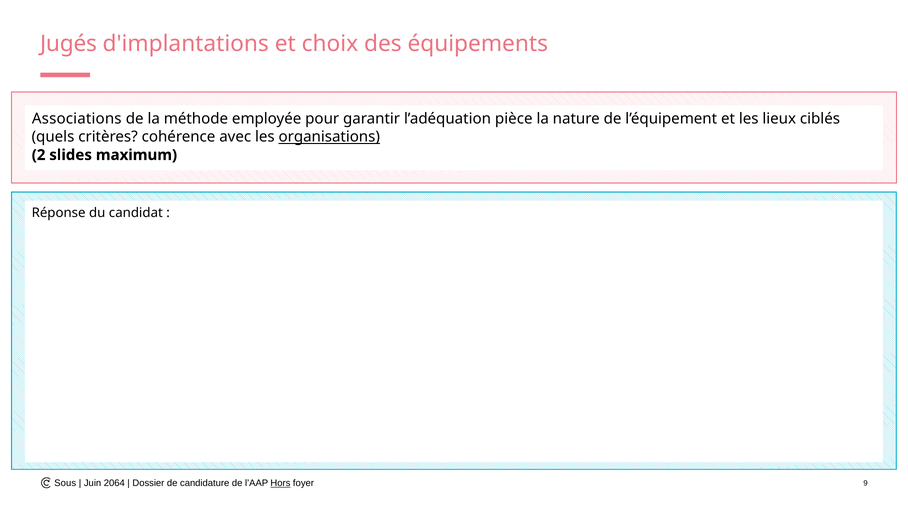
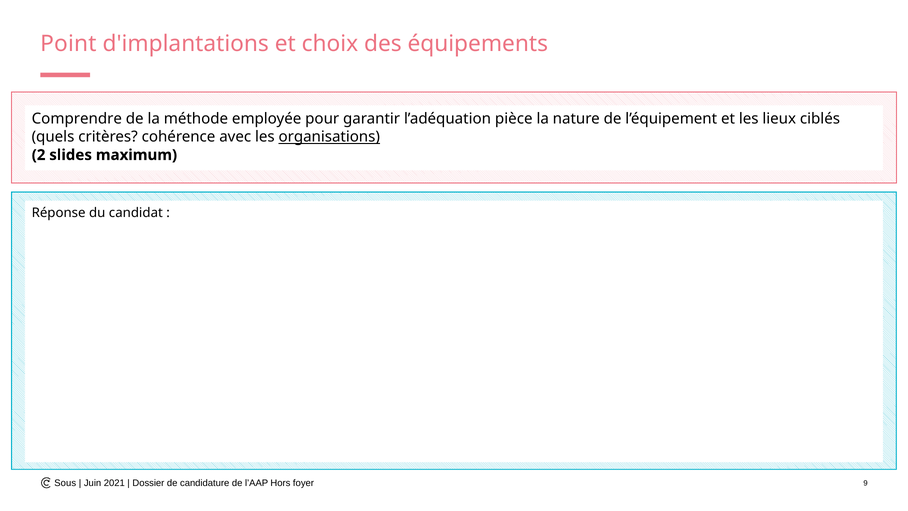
Jugés: Jugés -> Point (68, 44)
Associations: Associations -> Comprendre (77, 119)
2064: 2064 -> 2021 (114, 483)
Hors underline: present -> none (280, 483)
